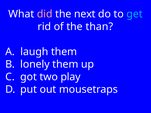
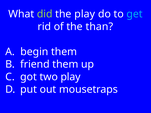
did colour: pink -> light green (45, 14)
the next: next -> play (85, 14)
laugh: laugh -> begin (34, 52)
lonely: lonely -> friend (35, 64)
